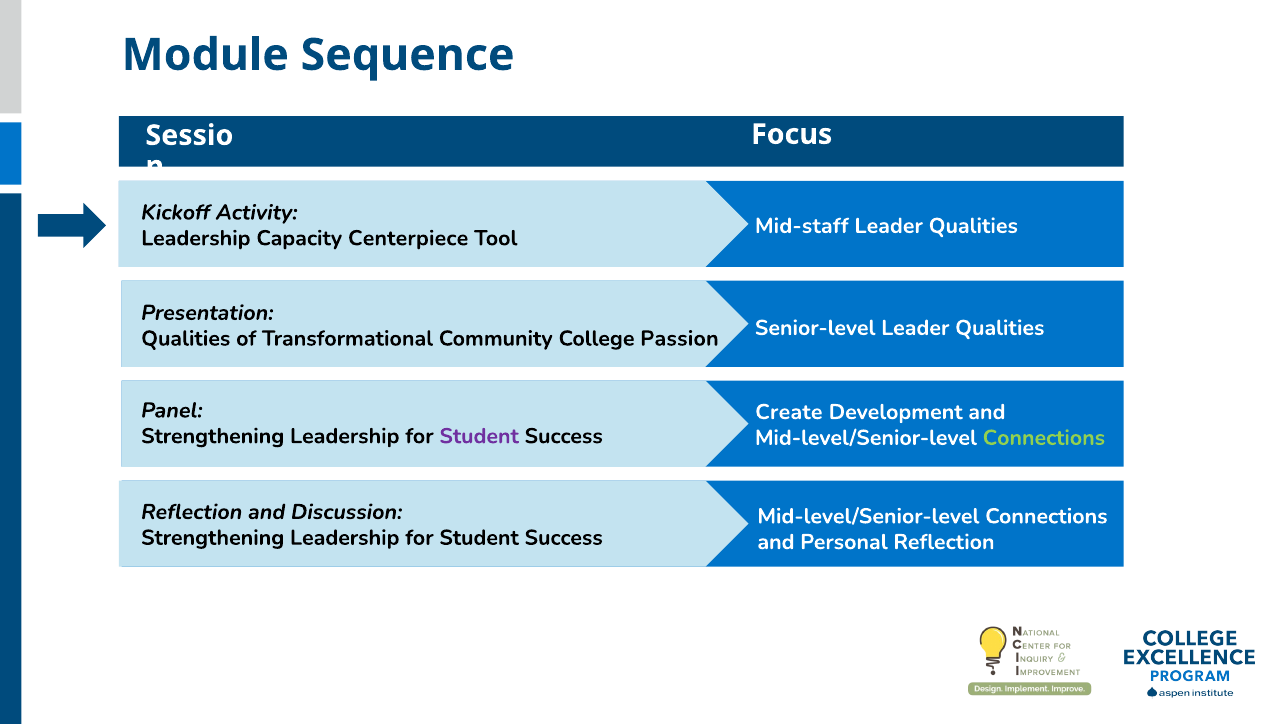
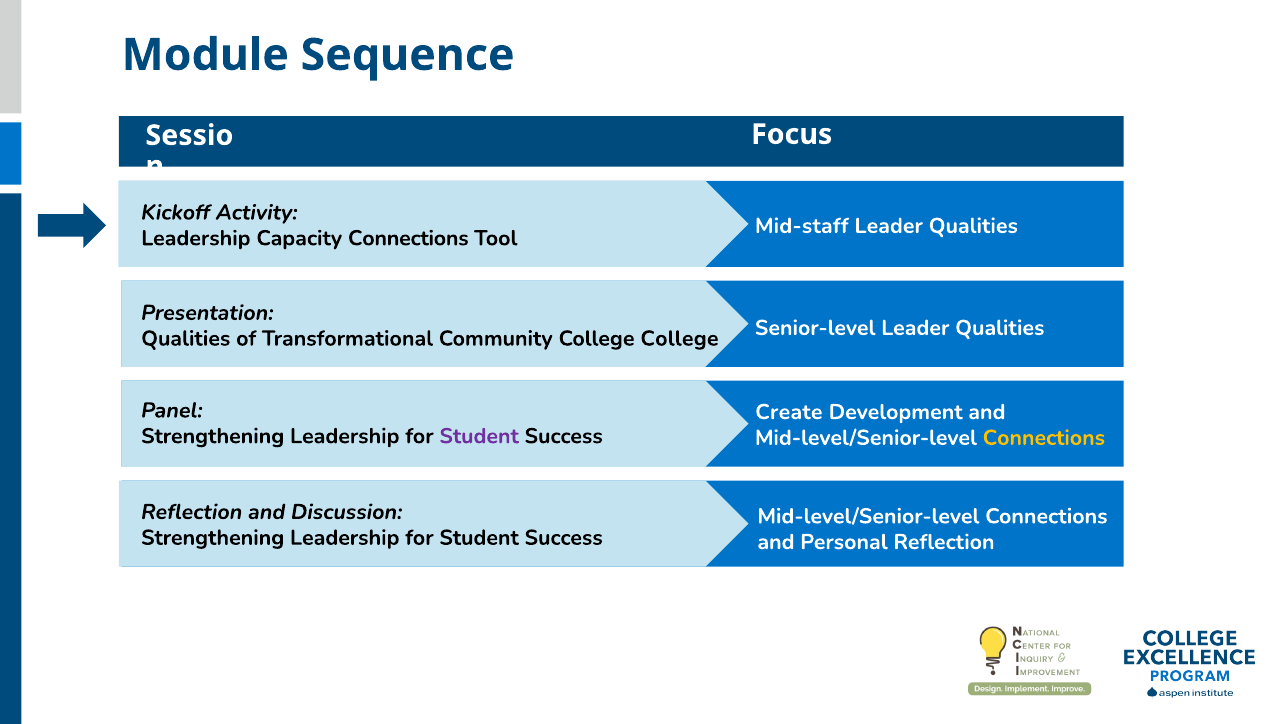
Capacity Centerpiece: Centerpiece -> Connections (408, 238)
College Passion: Passion -> College (679, 338)
Connections colour: light green -> yellow (1044, 438)
